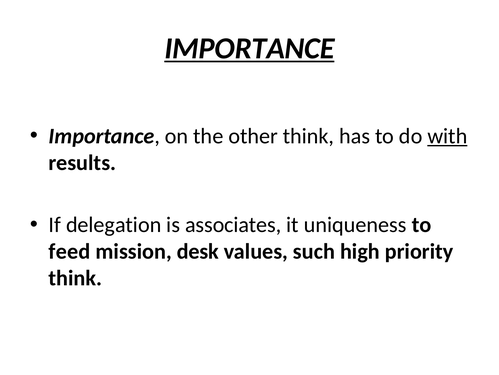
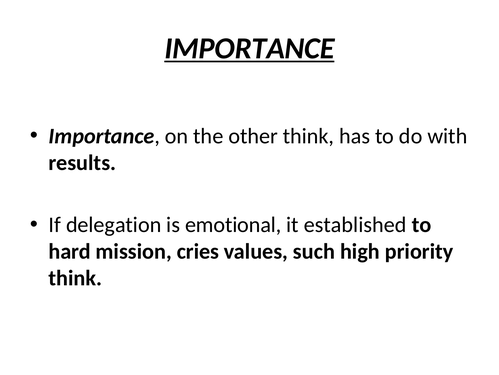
with underline: present -> none (447, 136)
associates: associates -> emotional (233, 224)
uniqueness: uniqueness -> established (355, 224)
feed: feed -> hard (70, 251)
desk: desk -> cries (198, 251)
